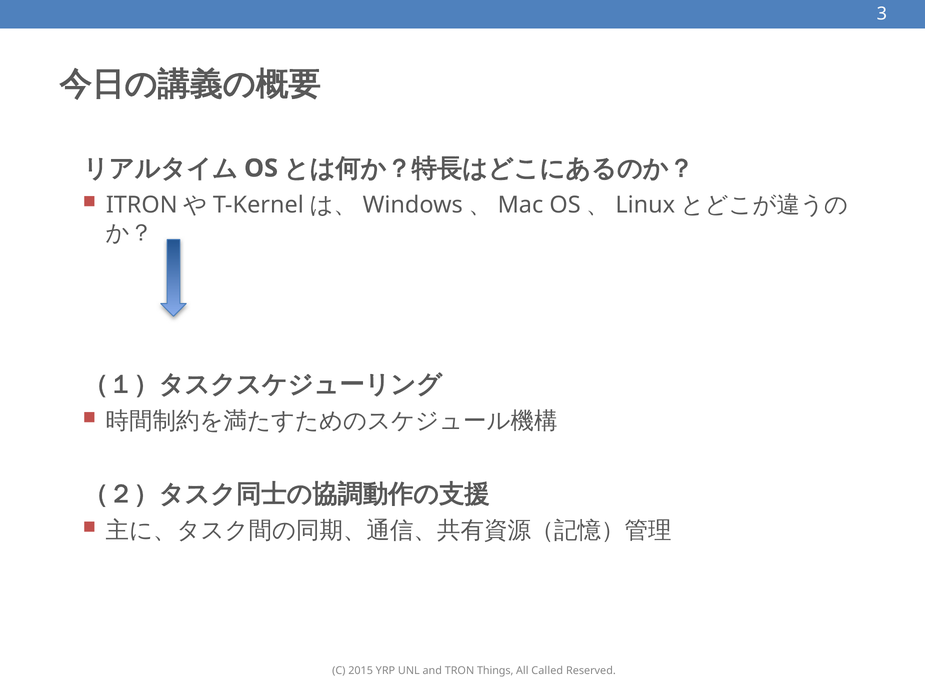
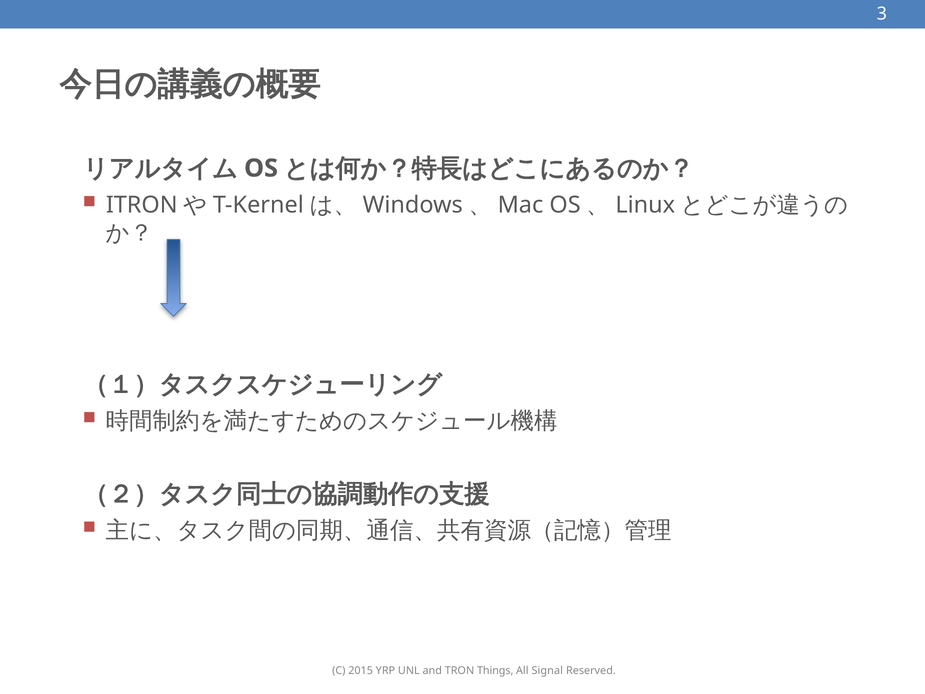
Called: Called -> Signal (547, 671)
